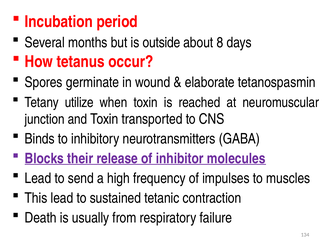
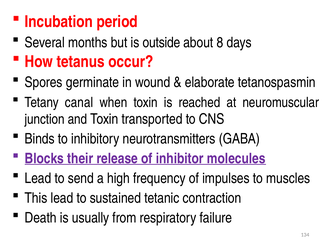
utilize: utilize -> canal (79, 103)
